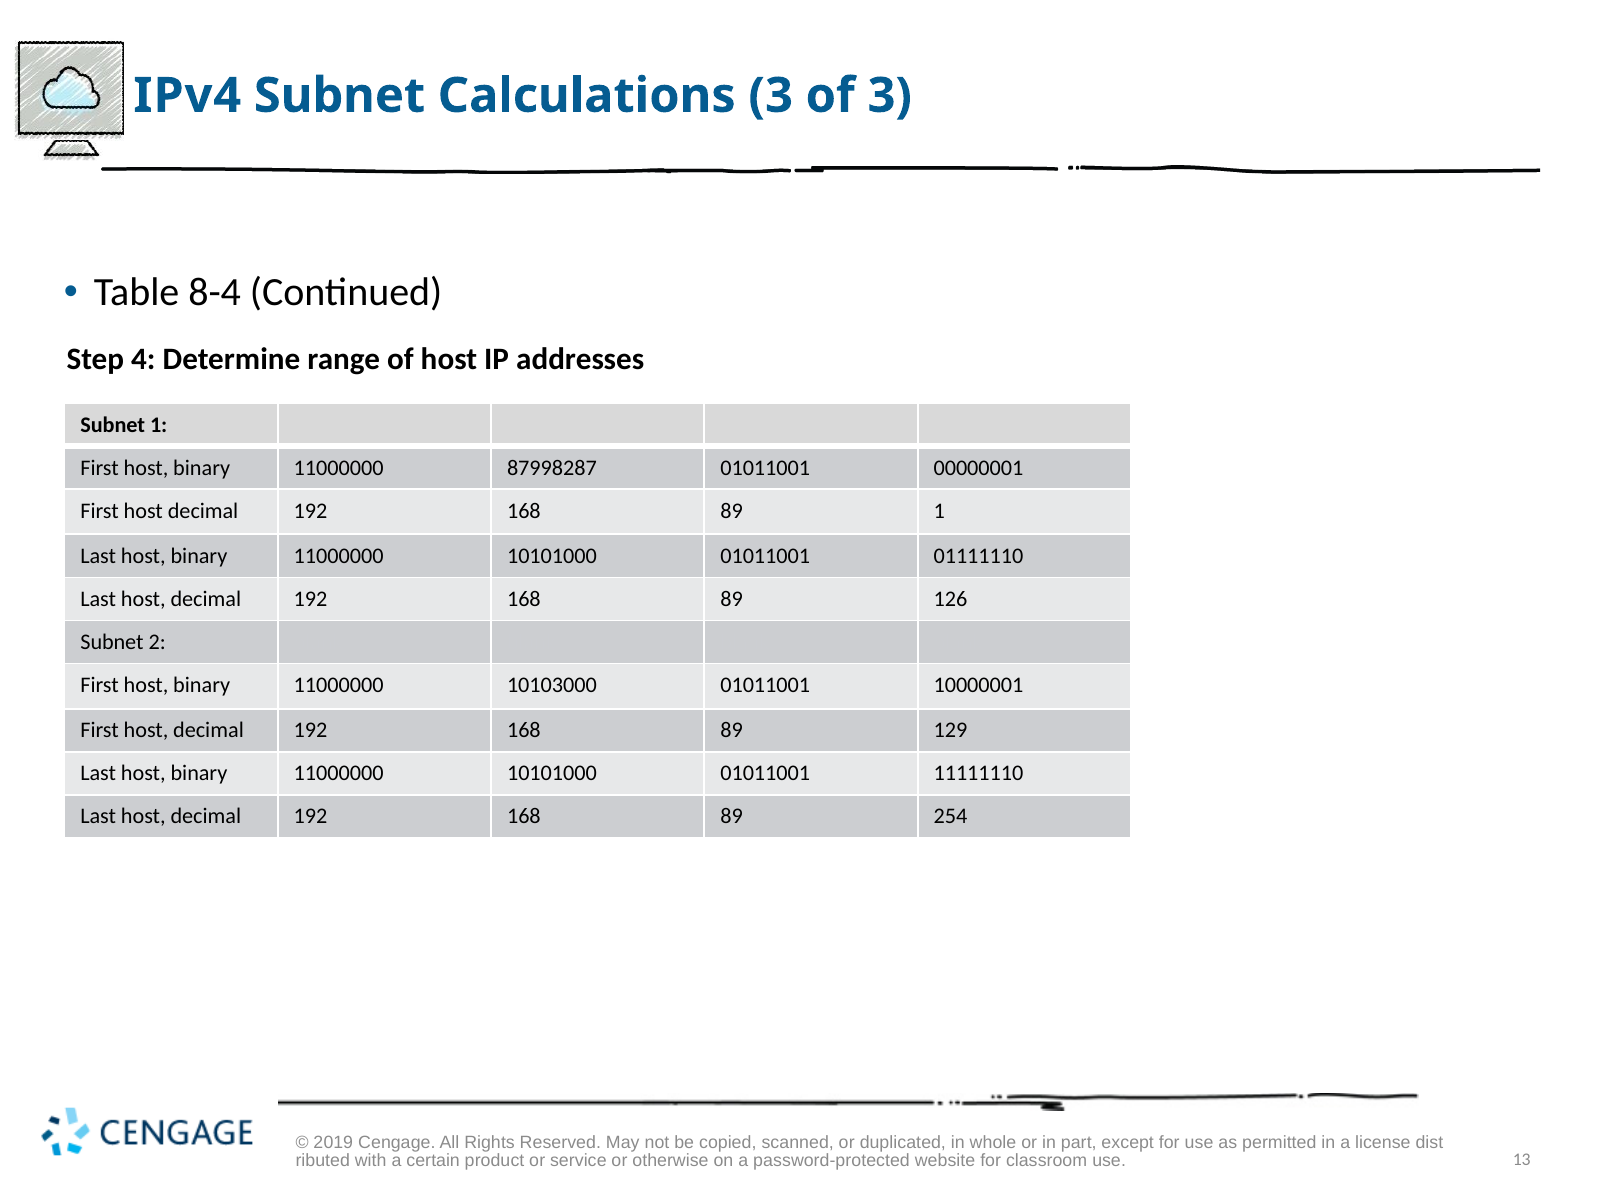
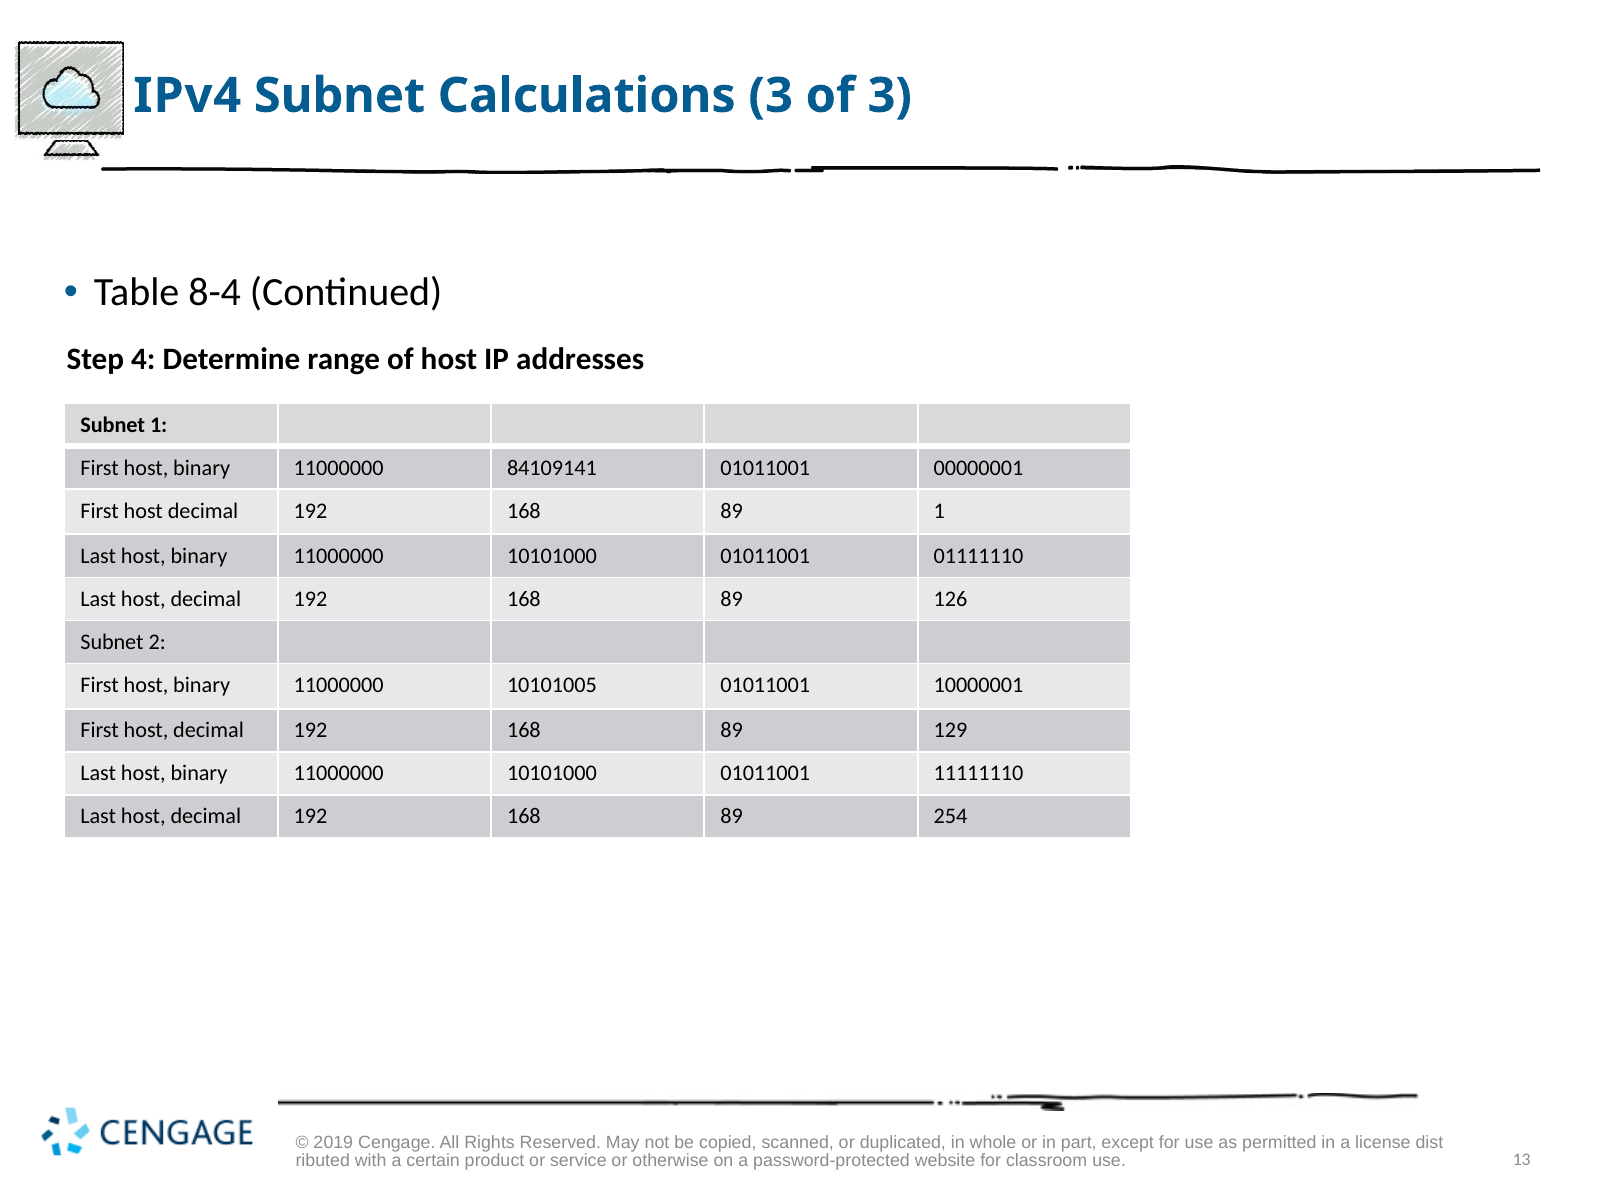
87998287: 87998287 -> 84109141 (552, 468)
10103000: 10103000 -> 10101005 (552, 685)
